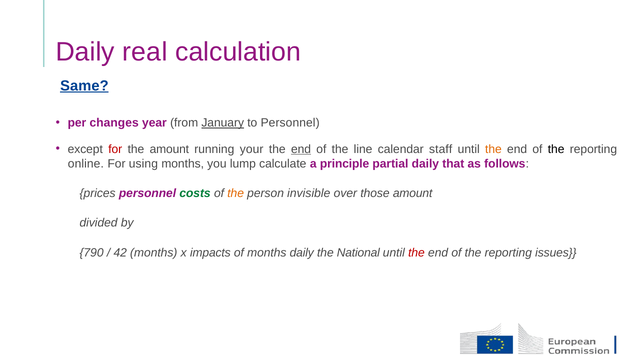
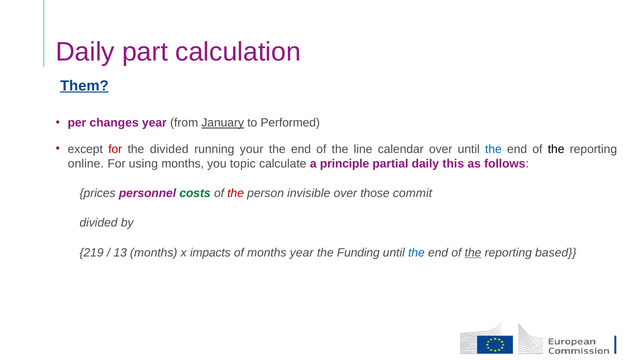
real: real -> part (145, 52)
Same: Same -> Them (84, 86)
to Personnel: Personnel -> Performed (290, 123)
the amount: amount -> divided (169, 149)
end underline: present -> none (301, 149)
calendar staff: staff -> over (441, 149)
the colour: orange -> blue (493, 149)
lump: lump -> topic (243, 163)
that: that -> this (453, 163)
the colour: orange -> red (236, 193)
those amount: amount -> commit (413, 193)
790: 790 -> 219 (92, 252)
42: 42 -> 13 (120, 252)
months daily: daily -> year (302, 252)
National: National -> Funding (358, 252)
the colour: red -> blue (416, 252)
the underline: none -> present (473, 252)
issues: issues -> based (556, 252)
